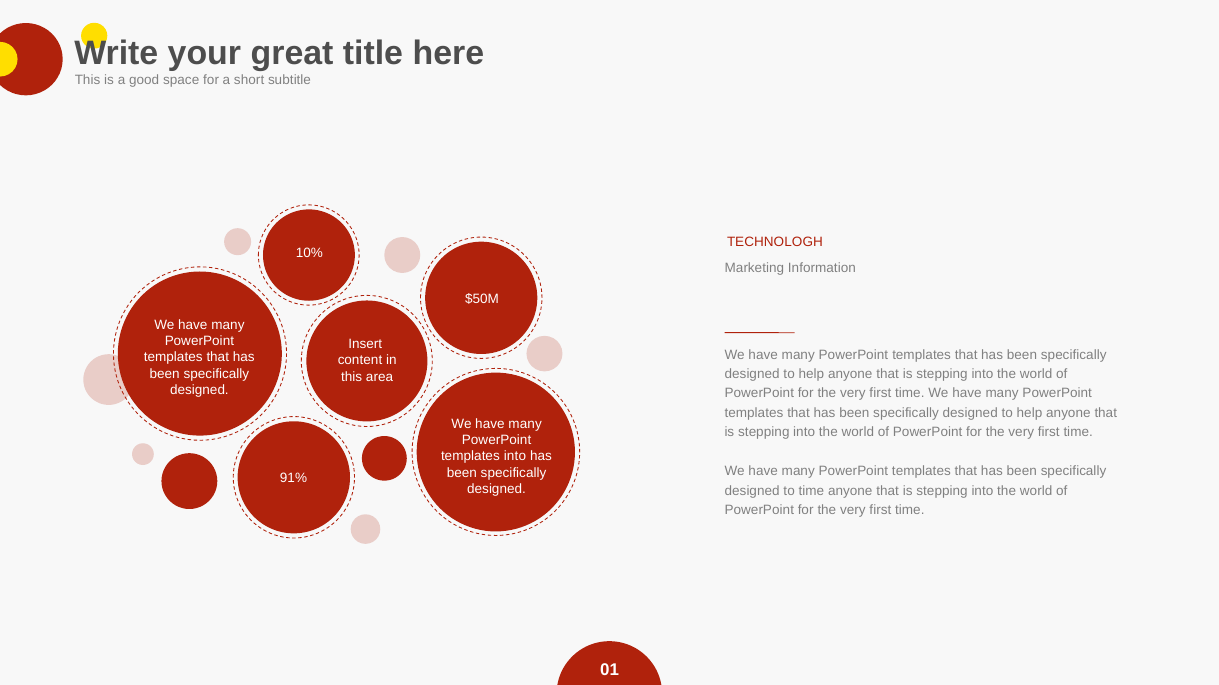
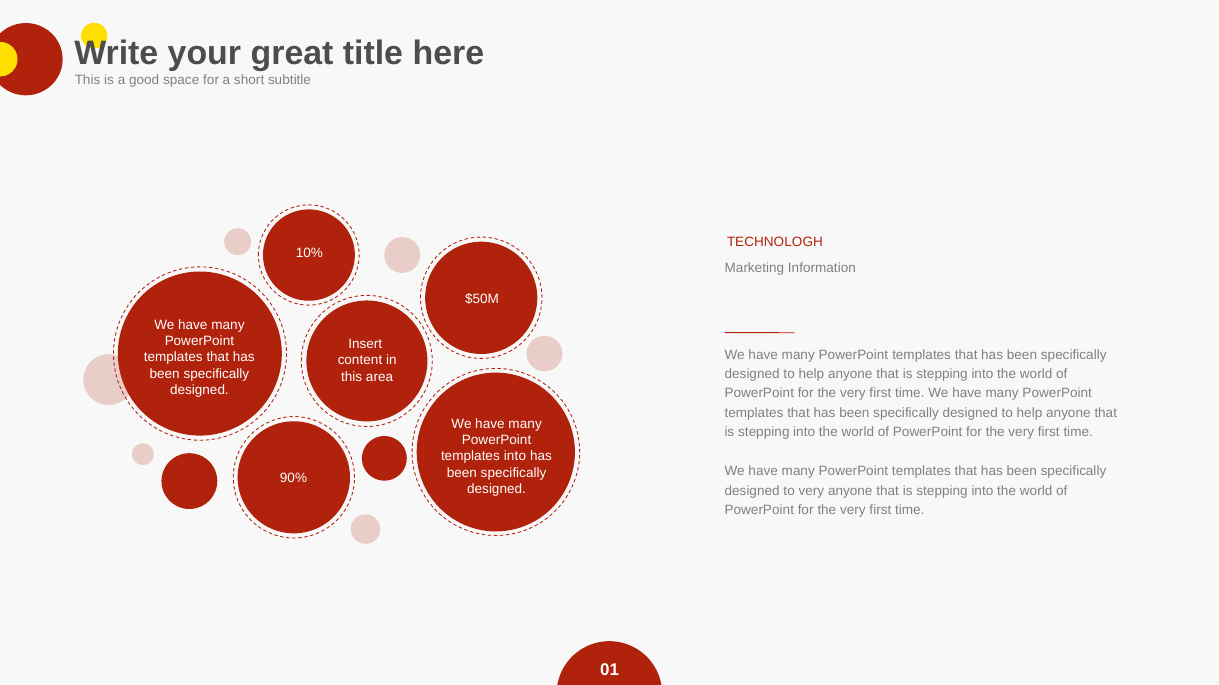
91%: 91% -> 90% (294, 478)
to time: time -> very (811, 491)
